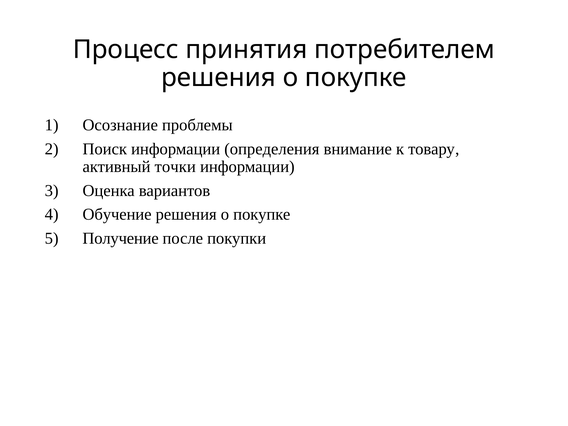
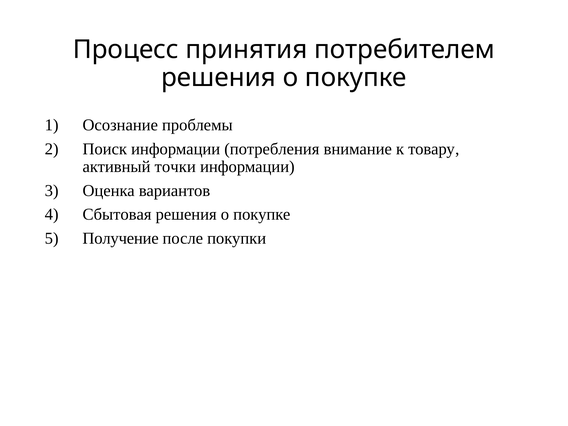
определения: определения -> потребления (272, 149)
Обучение: Обучение -> Сбытовая (117, 214)
